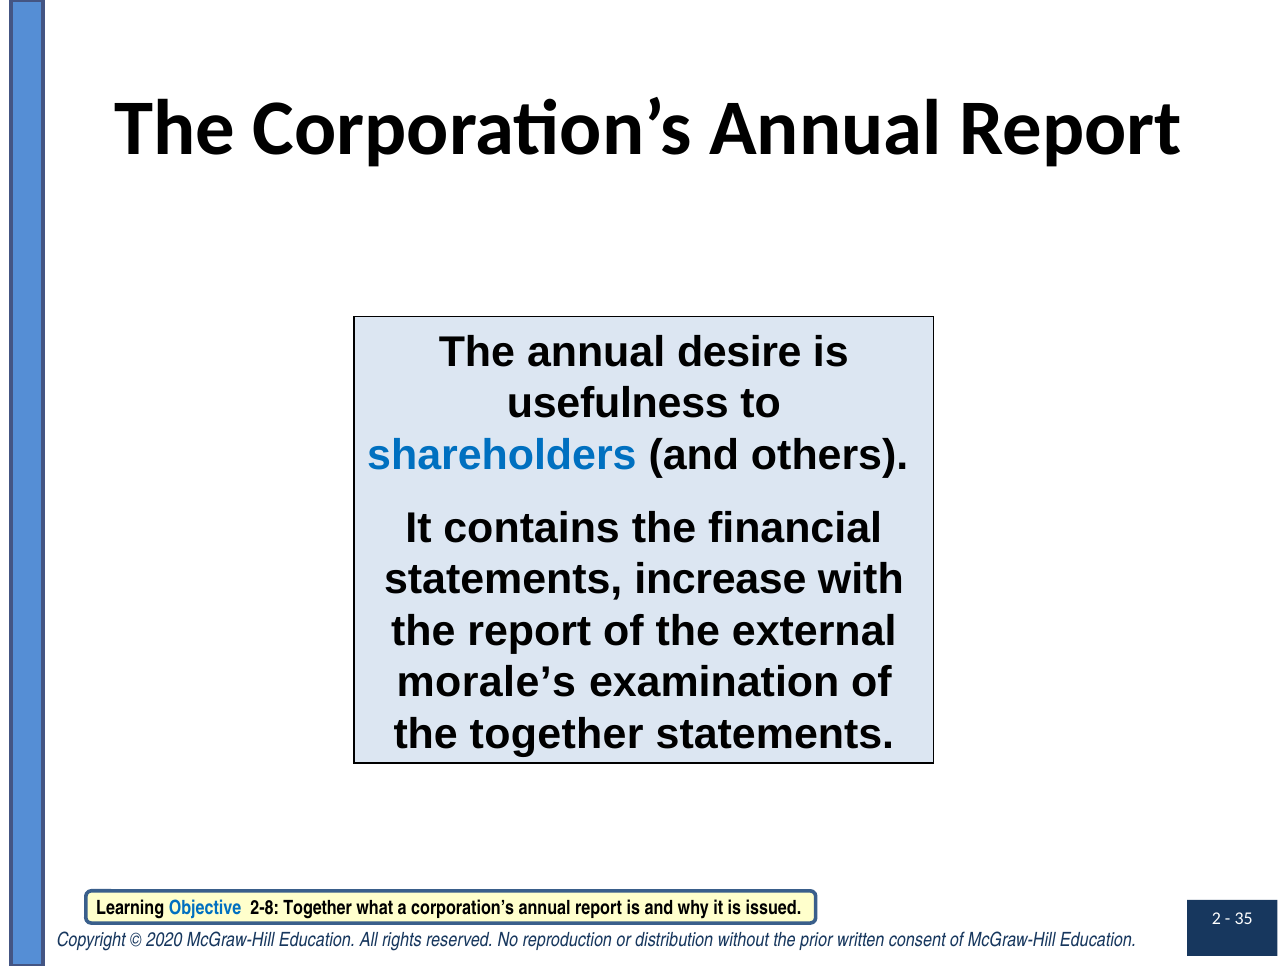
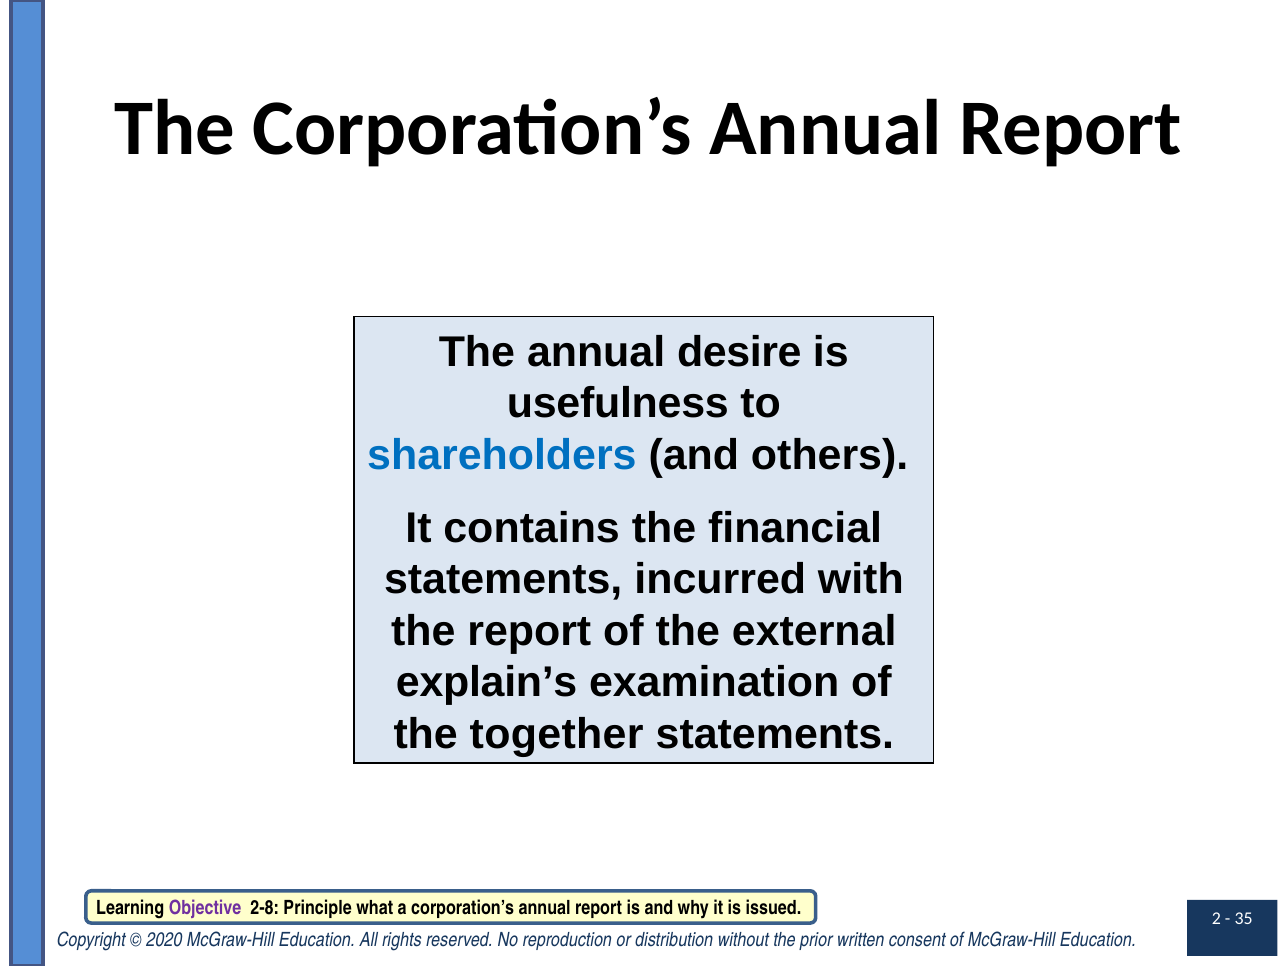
increase: increase -> incurred (720, 579)
morale’s: morale’s -> explain’s (487, 682)
Objective colour: blue -> purple (205, 908)
2-8 Together: Together -> Principle (318, 908)
